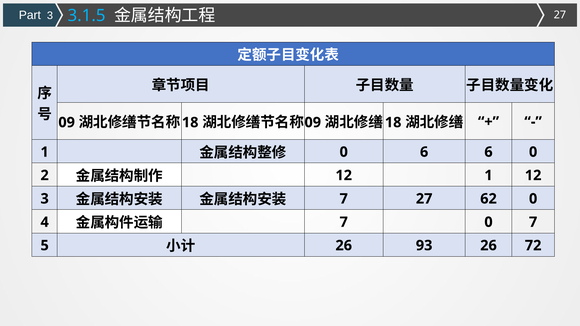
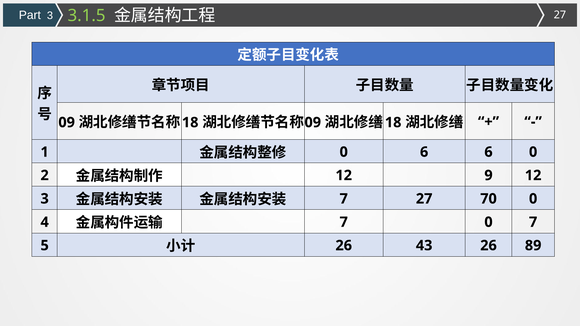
3.1.5 colour: light blue -> light green (87, 16)
12 1: 1 -> 9 (488, 175)
62: 62 -> 70 (489, 199)
93: 93 -> 43 (424, 246)
72: 72 -> 89 (533, 246)
